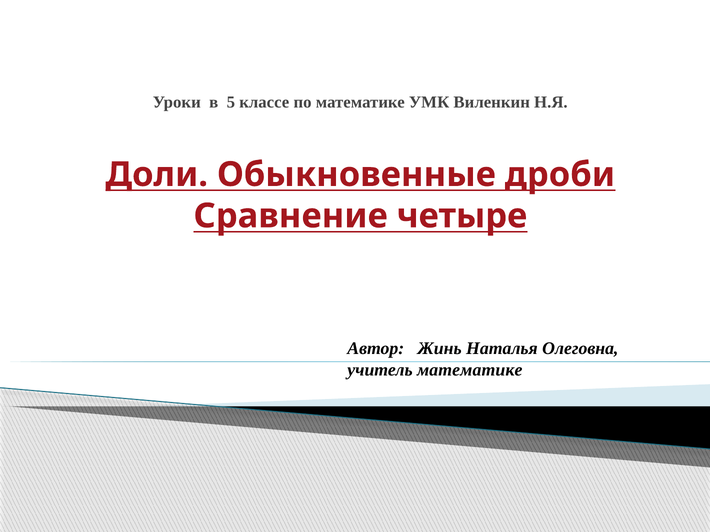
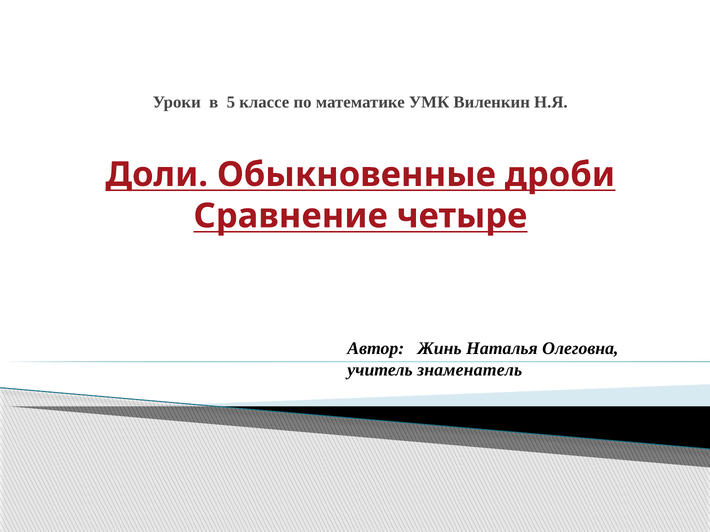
учитель математике: математике -> знаменатель (470, 370)
